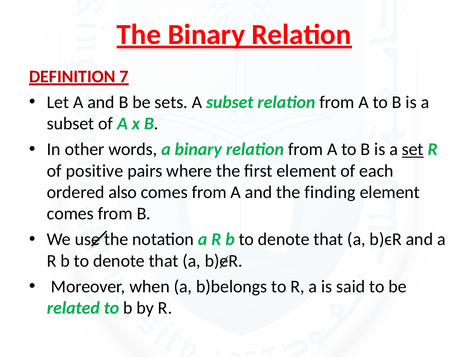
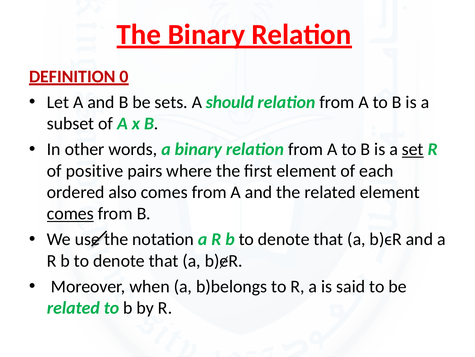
7: 7 -> 0 (124, 76)
sets A subset: subset -> should (230, 102)
the finding: finding -> related (330, 192)
comes underline: none -> present (70, 213)
